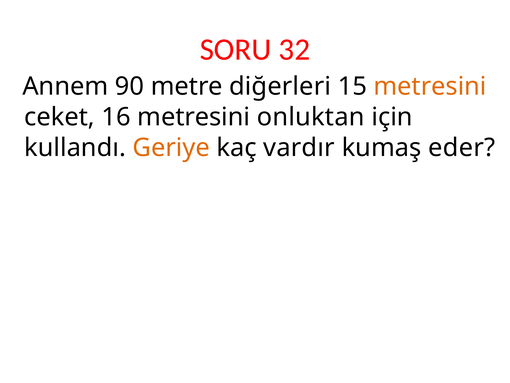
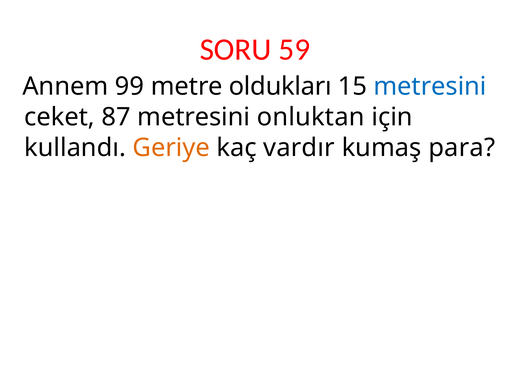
32: 32 -> 59 (294, 49)
90: 90 -> 99 (130, 86)
diğerleri: diğerleri -> oldukları (280, 86)
metresini colour: orange -> blue (430, 86)
16: 16 -> 87 (116, 117)
eder: eder -> para (462, 148)
